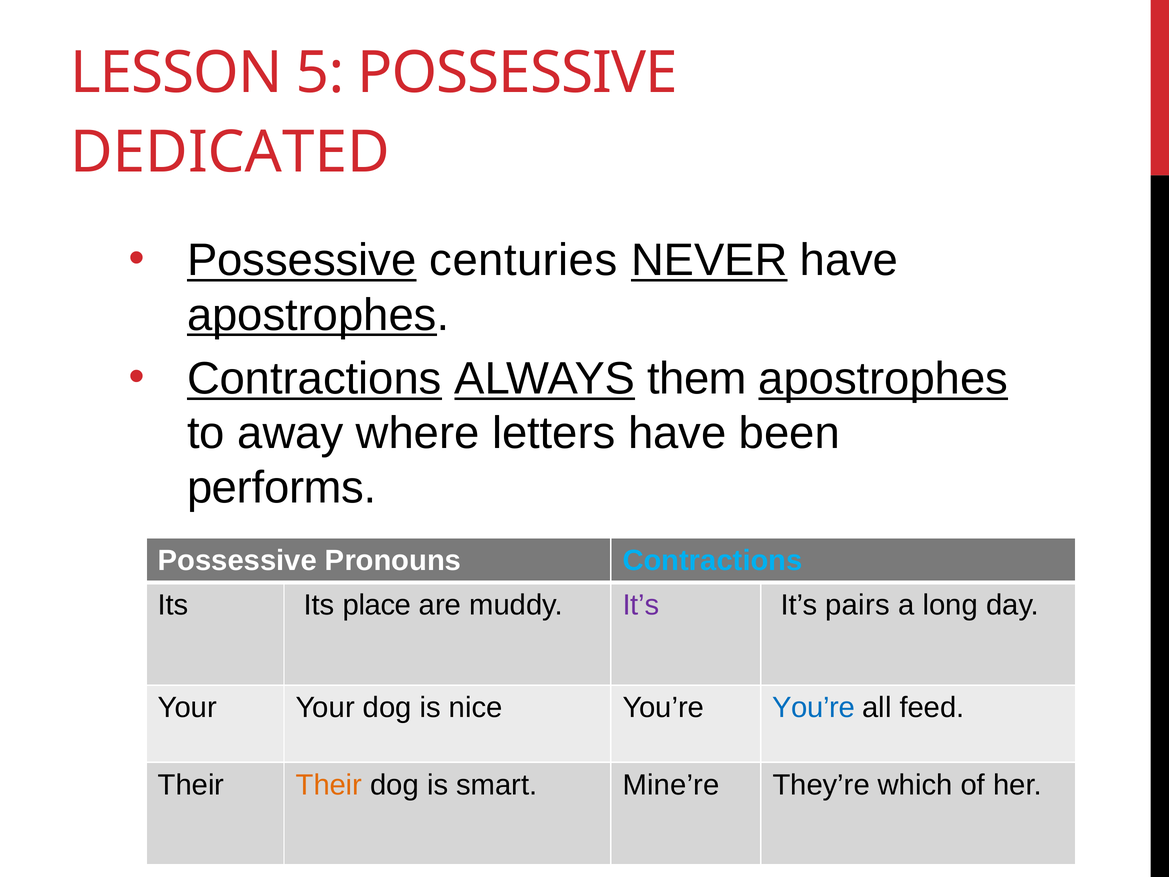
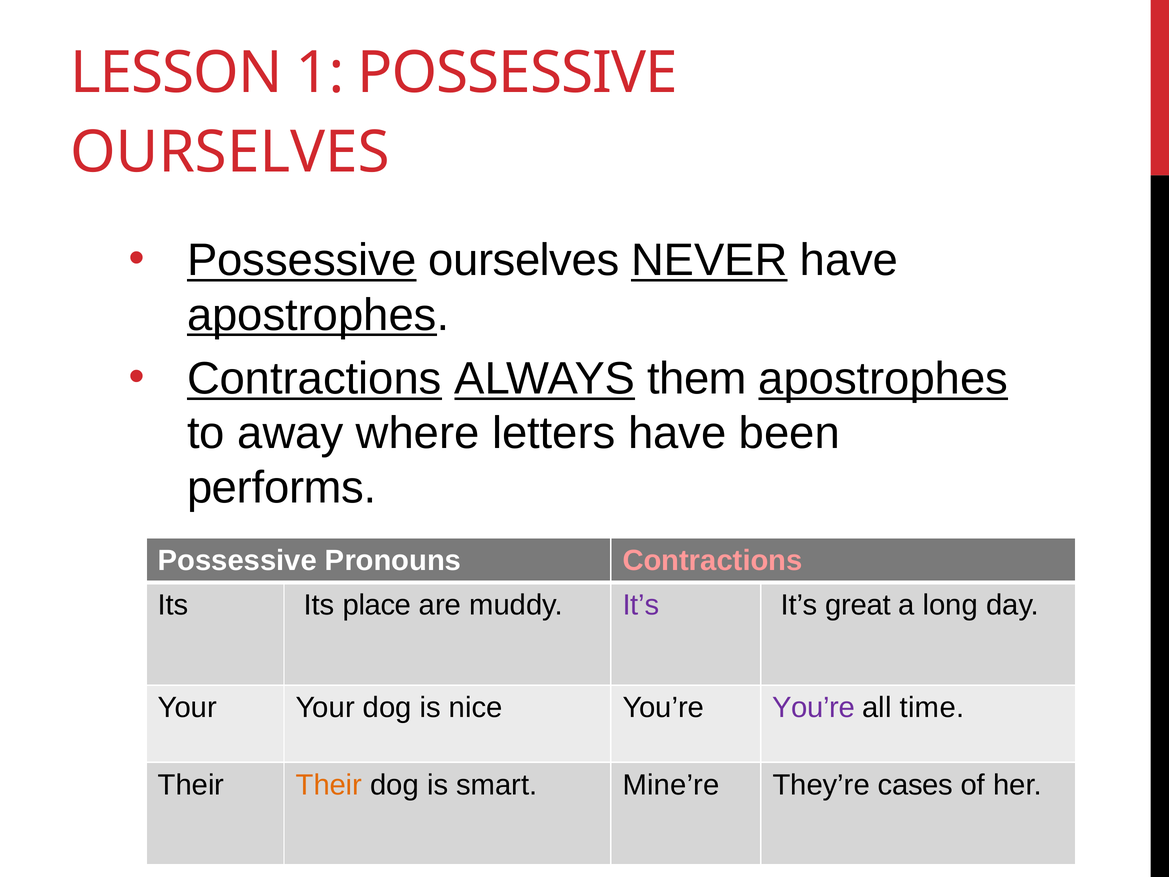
5: 5 -> 1 (320, 73)
DEDICATED: DEDICATED -> OURSELVES (230, 153)
centuries: centuries -> ourselves (524, 260)
Contractions colour: light blue -> pink (712, 561)
pairs: pairs -> great (858, 605)
You’re colour: blue -> purple (814, 708)
feed: feed -> time (932, 708)
which: which -> cases (915, 785)
